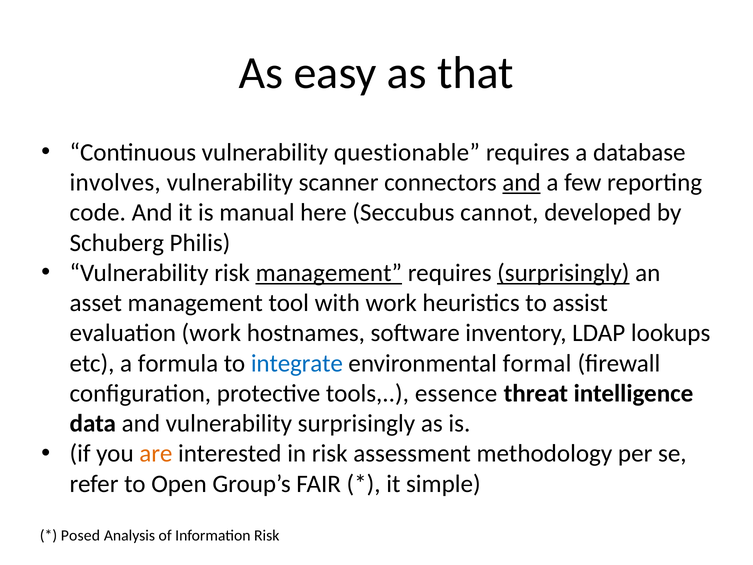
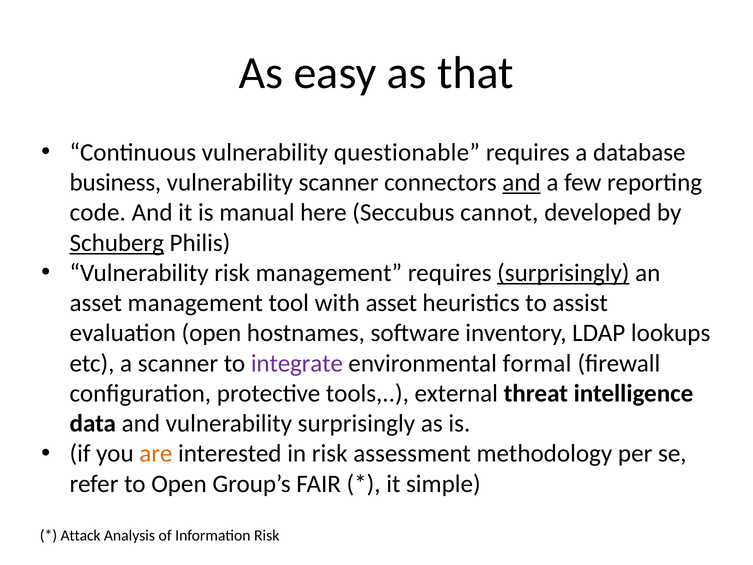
involves: involves -> business (115, 182)
Schuberg underline: none -> present (117, 243)
management underline: present -> none (329, 273)
with work: work -> asset (391, 303)
evaluation work: work -> open (211, 333)
a formula: formula -> scanner (178, 363)
integrate colour: blue -> purple (297, 363)
essence: essence -> external (456, 393)
Posed: Posed -> Attack (81, 535)
